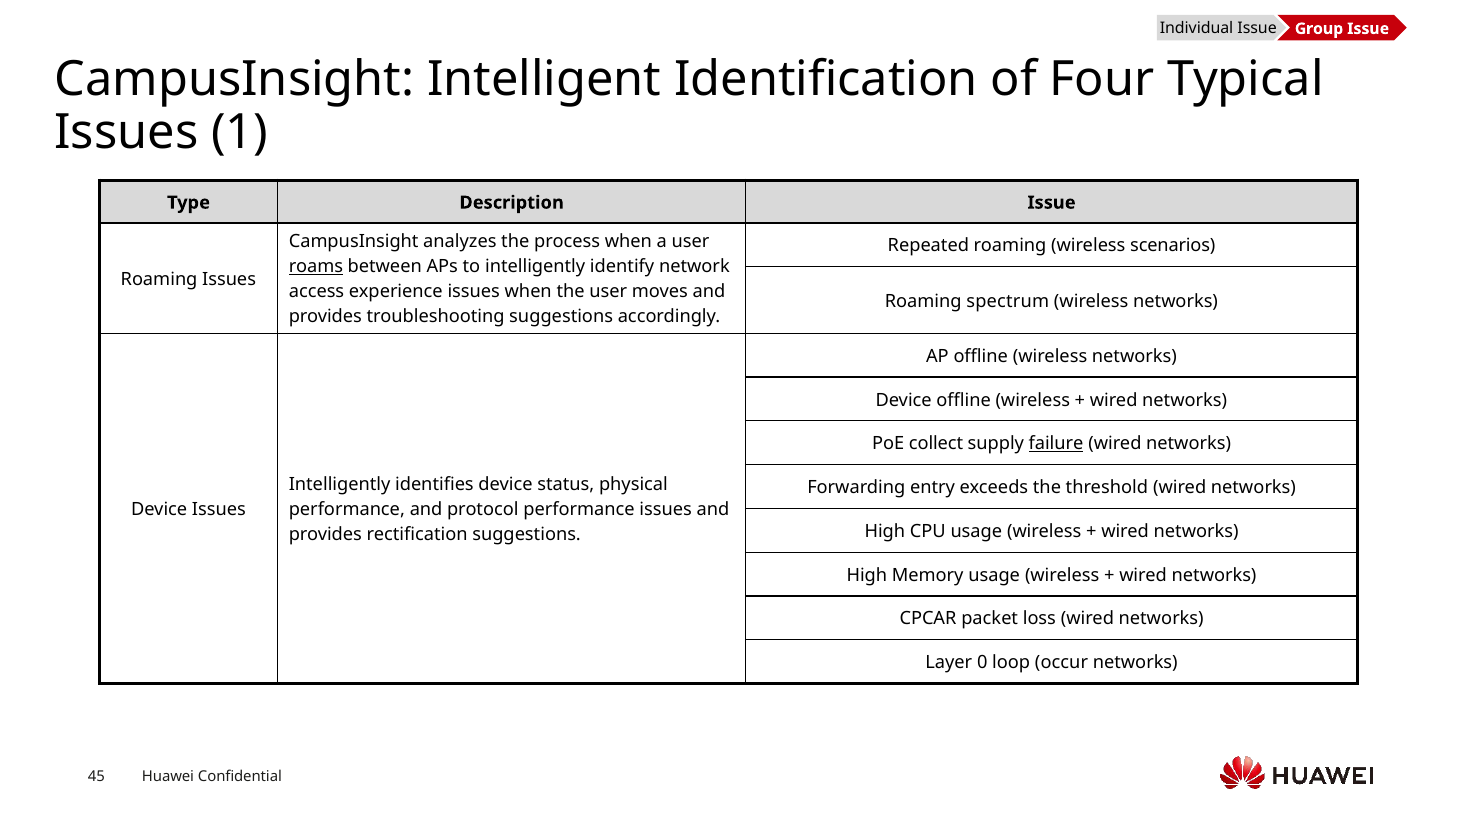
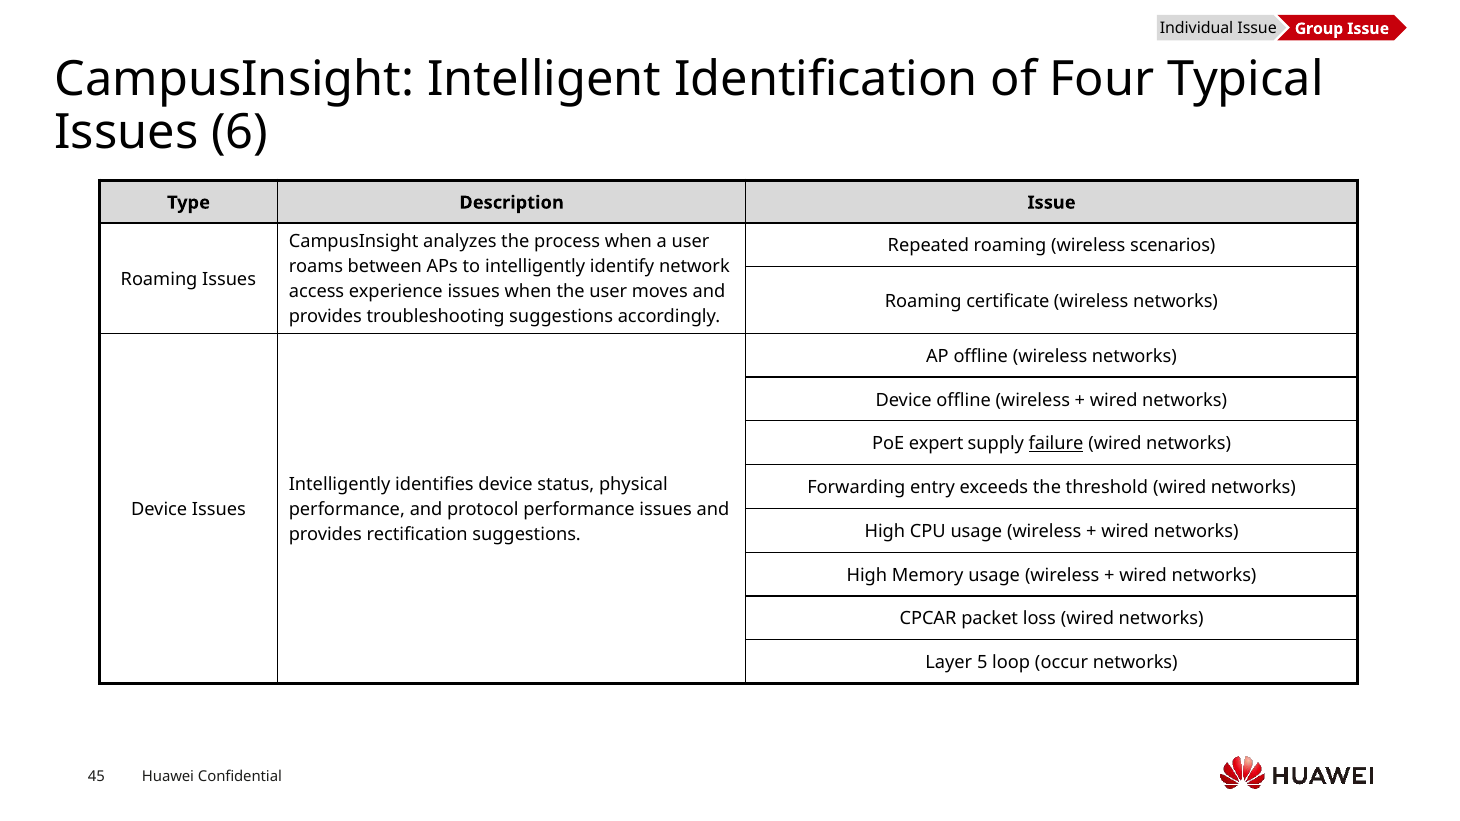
1: 1 -> 6 (240, 132)
roams underline: present -> none (316, 267)
spectrum: spectrum -> certificate (1008, 301)
collect: collect -> expert (936, 444)
0: 0 -> 5 (982, 663)
